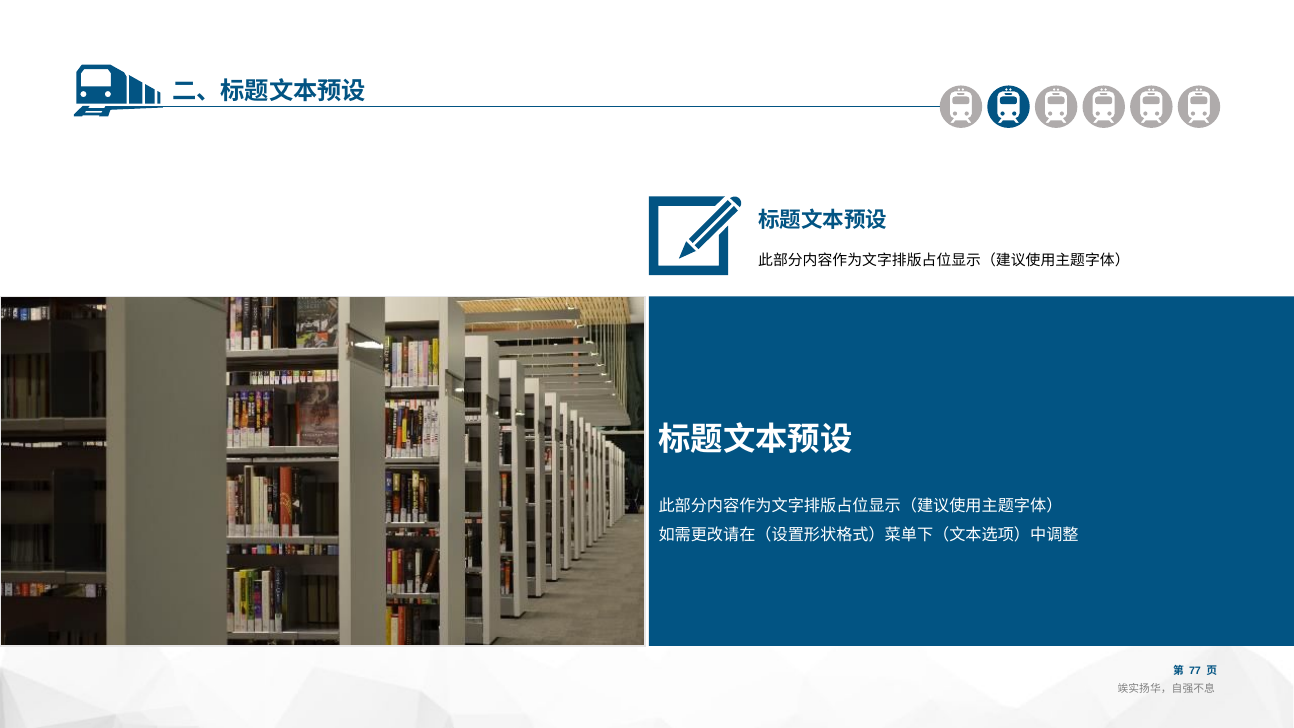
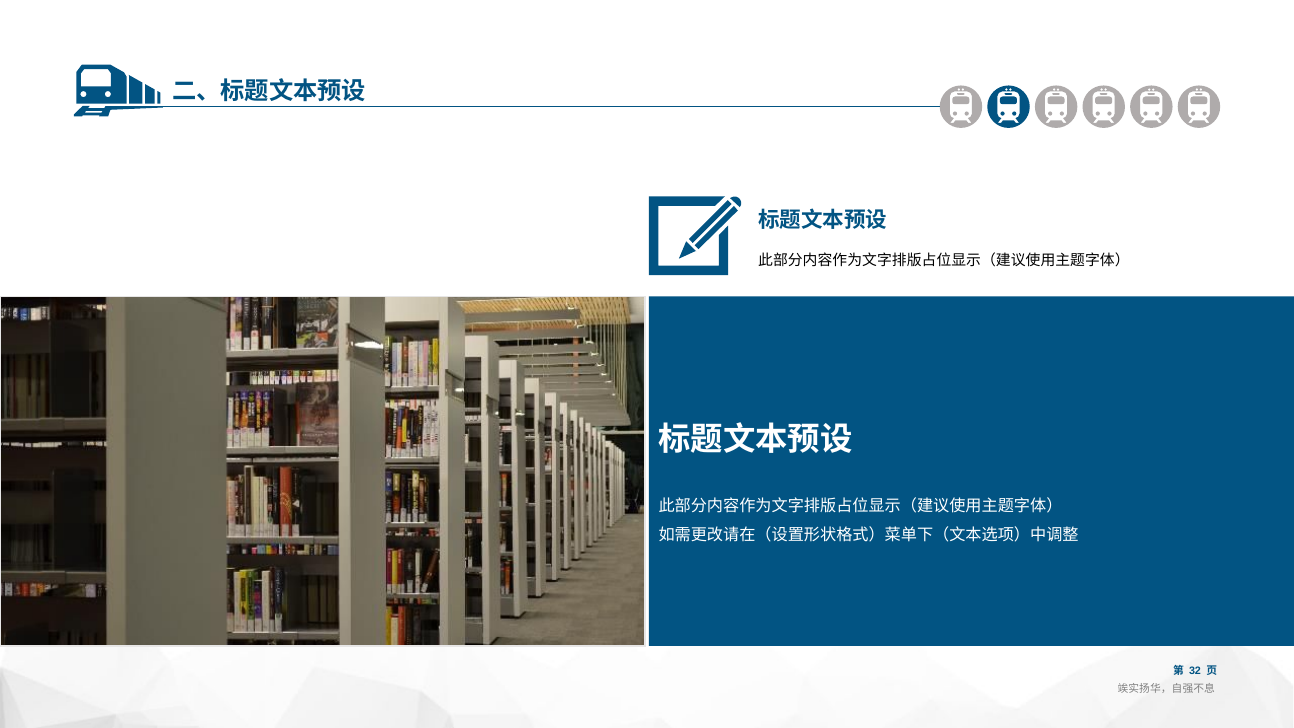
77: 77 -> 32 (1195, 671)
